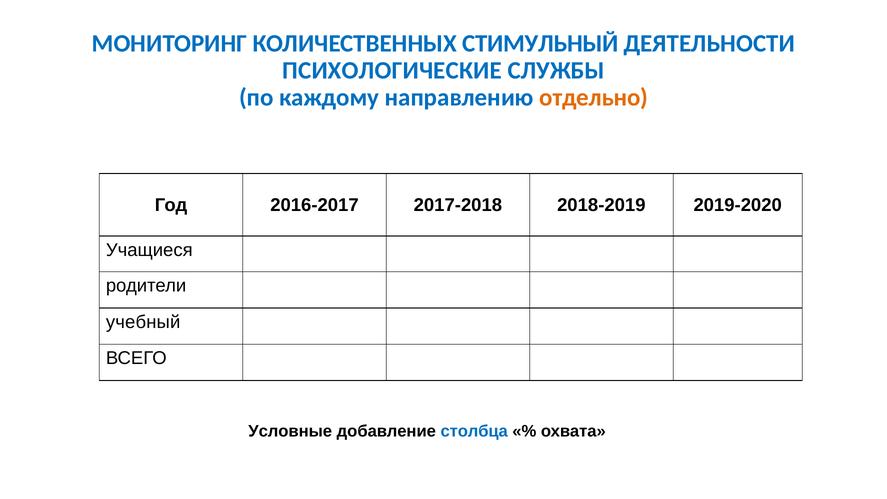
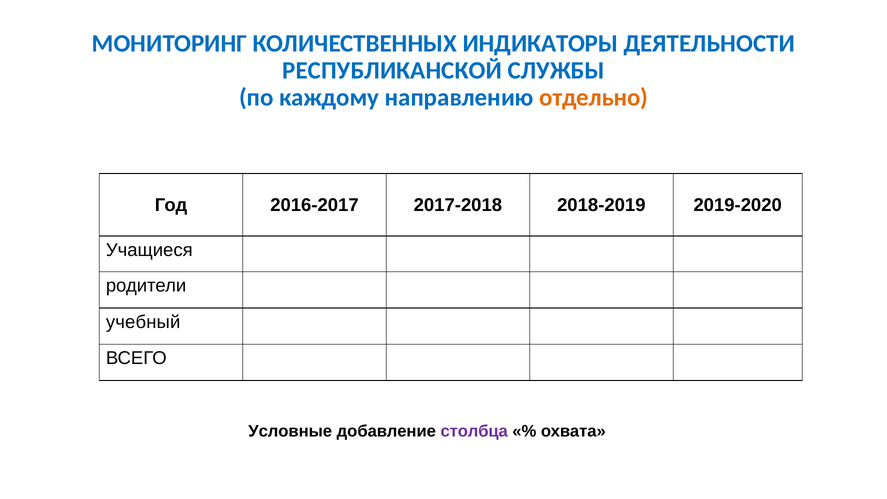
СТИМУЛЬНЫЙ: СТИМУЛЬНЫЙ -> ИНДИКАТОРЫ (540, 43)
ПСИХОЛОГИЧЕСКИЕ: ПСИХОЛОГИЧЕСКИЕ -> РЕСПУБЛИКАНСКОЙ (392, 70)
столбца colour: blue -> purple (474, 431)
